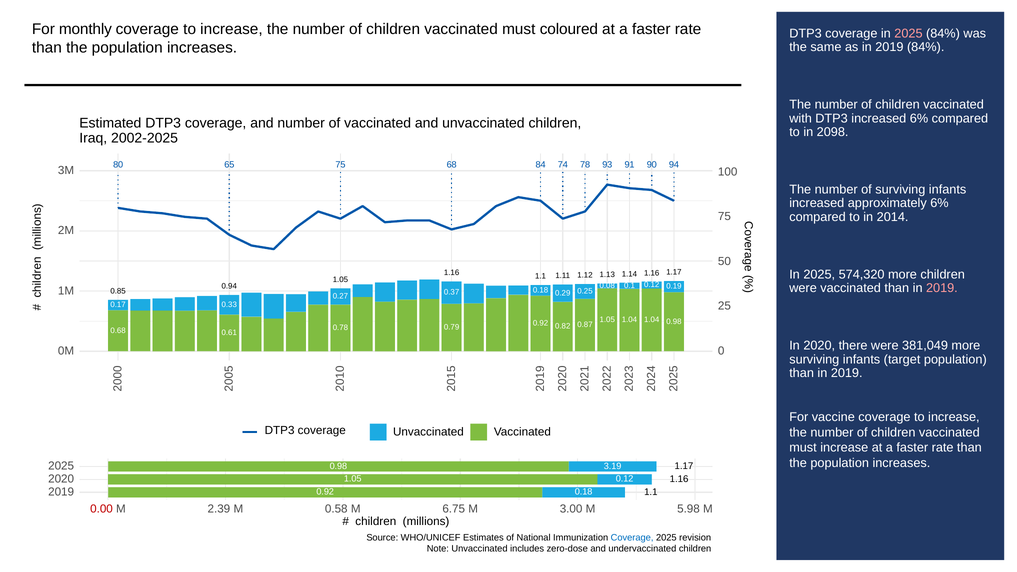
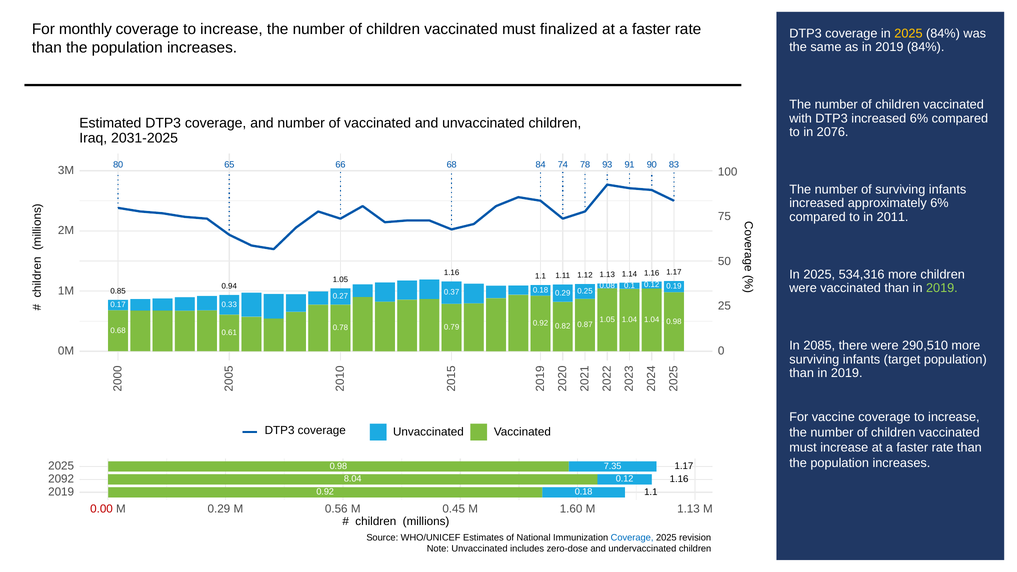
coloured: coloured -> finalized (569, 29)
2025 colour: pink -> yellow (908, 33)
2098: 2098 -> 2076 (833, 132)
2002-2025: 2002-2025 -> 2031-2025 (145, 138)
65 75: 75 -> 66 (341, 165)
94: 94 -> 83 (674, 165)
2014: 2014 -> 2011 (893, 217)
574,320: 574,320 -> 534,316 (862, 274)
2019 colour: pink -> light green (942, 288)
In 2020: 2020 -> 2085 (819, 346)
381,049: 381,049 -> 290,510 (925, 346)
3.19: 3.19 -> 7.35 (613, 466)
2020: 2020 -> 2092 (61, 479)
1.05: 1.05 -> 8.04 (353, 479)
M 2.39: 2.39 -> 0.29 (219, 509)
0.58: 0.58 -> 0.56 (336, 509)
6.75: 6.75 -> 0.45 (454, 509)
3.00: 3.00 -> 1.60 (571, 509)
M 5.98: 5.98 -> 1.13 (689, 509)
